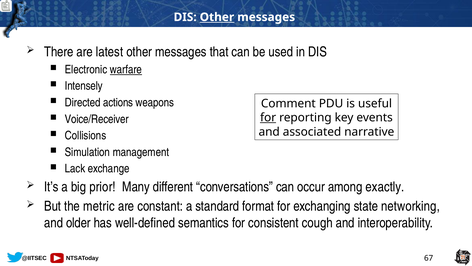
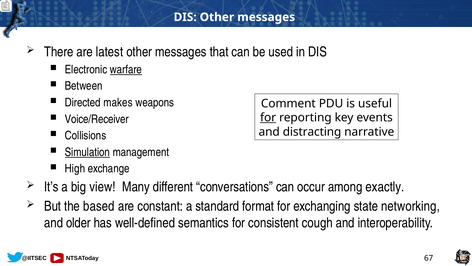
Other underline: present -> none (217, 17)
Intensely: Intensely -> Between (84, 86)
actions: actions -> makes (118, 102)
associated: associated -> distracting (312, 132)
Simulation underline: none -> present (87, 152)
Lack: Lack -> High (75, 168)
prior: prior -> view (103, 187)
metric: metric -> based (99, 206)
